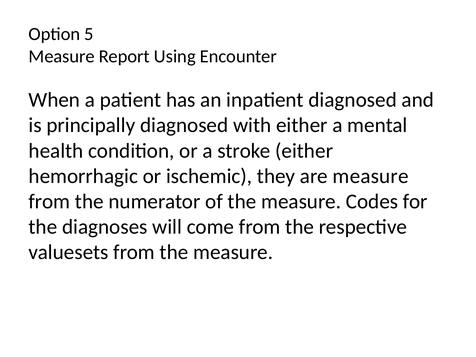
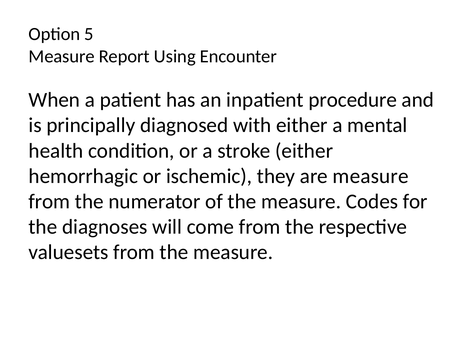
inpatient diagnosed: diagnosed -> procedure (353, 100)
